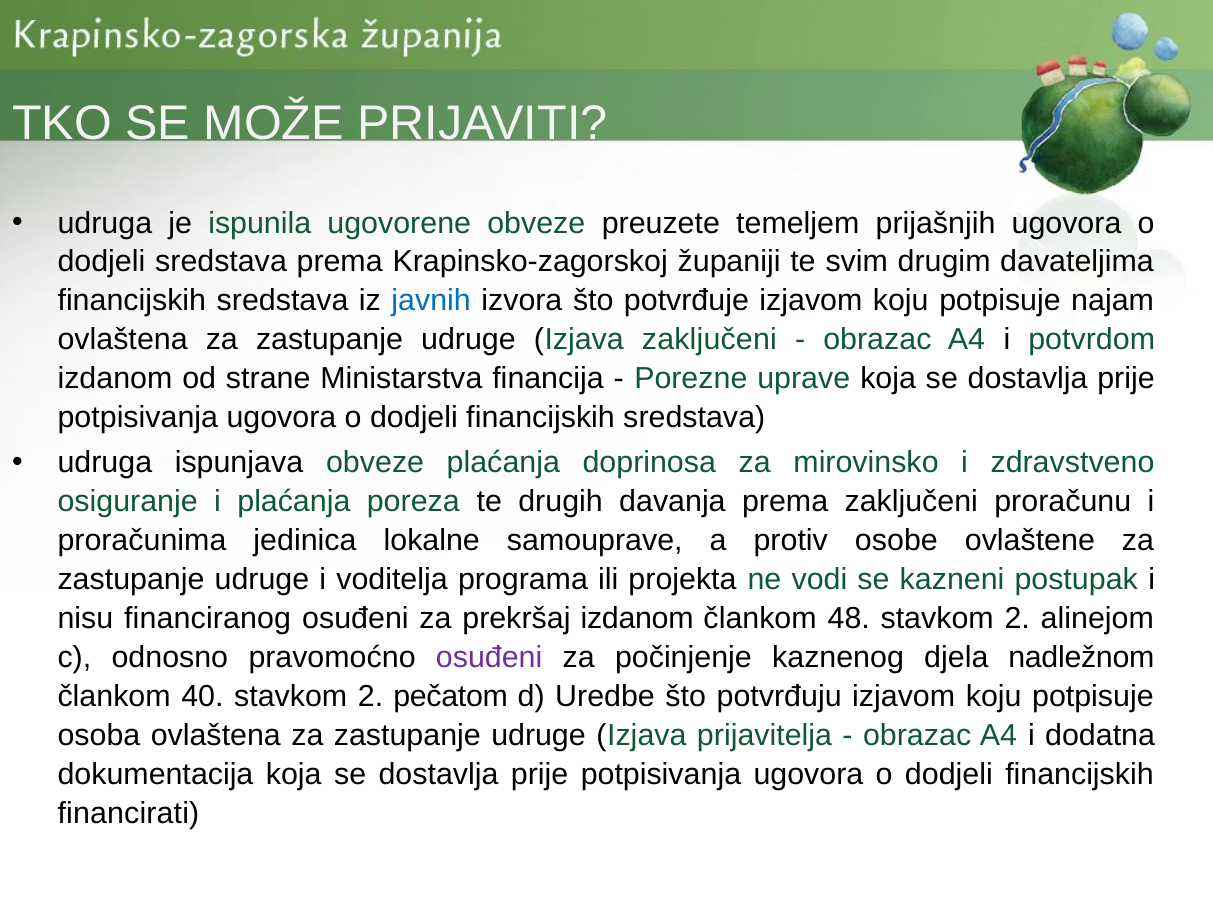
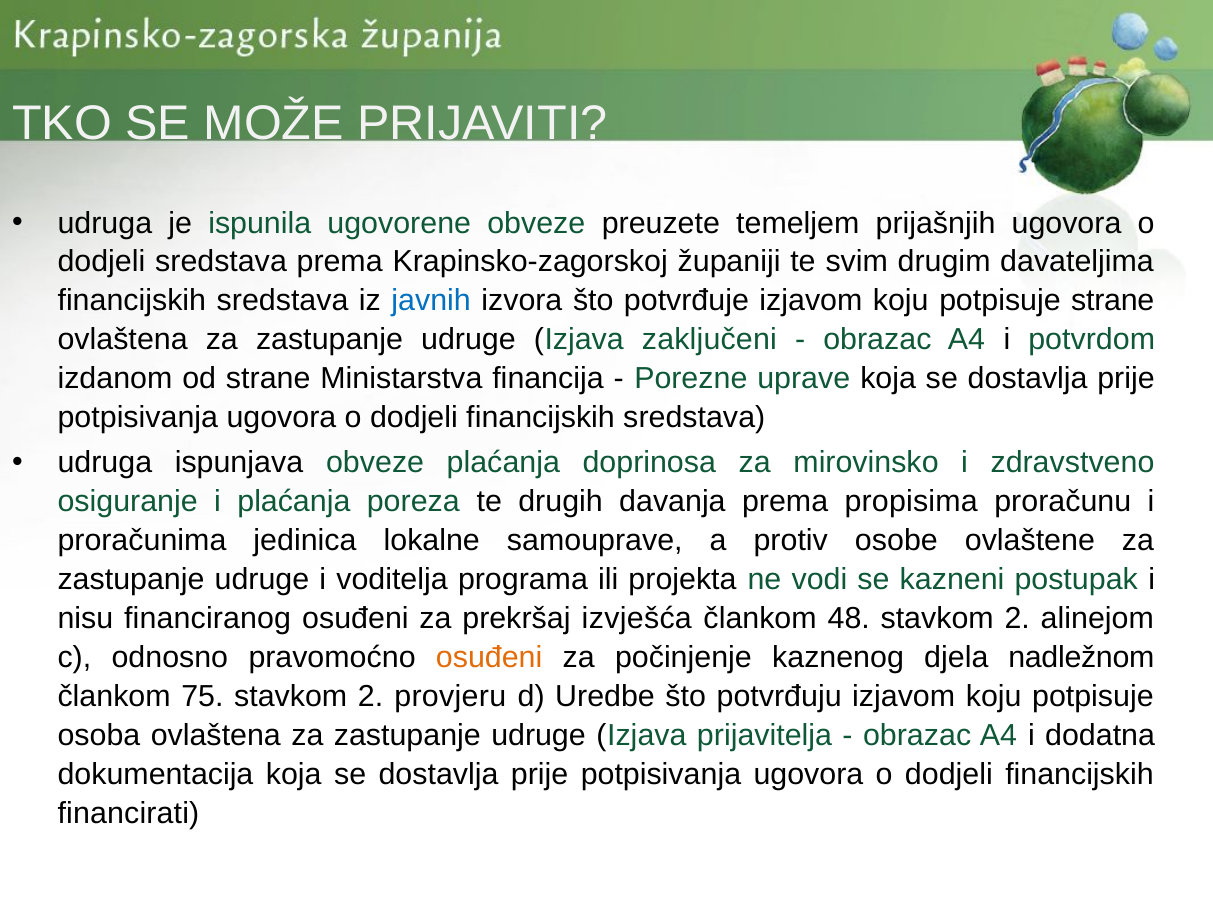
potpisuje najam: najam -> strane (1113, 301)
prema zaključeni: zaključeni -> propisima (911, 502)
prekršaj izdanom: izdanom -> izvješća (637, 619)
osuđeni colour: purple -> orange (489, 658)
40: 40 -> 75 (202, 697)
pečatom: pečatom -> provjeru (450, 697)
